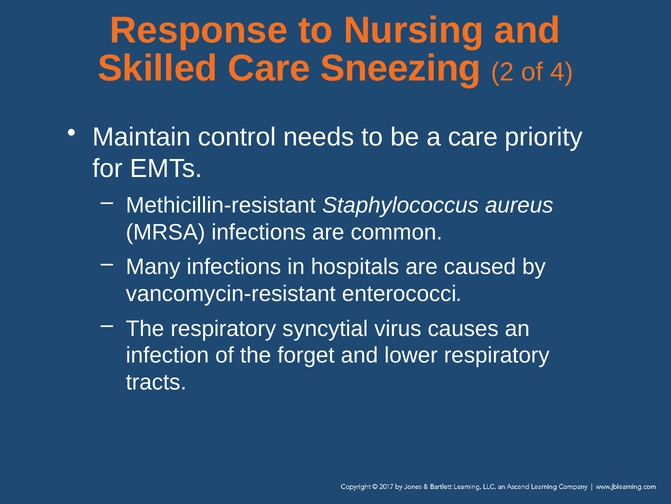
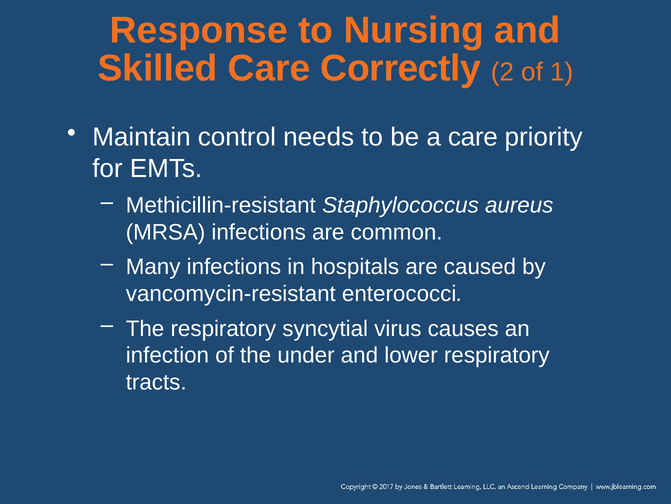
Sneezing: Sneezing -> Correctly (401, 68)
4: 4 -> 1 (562, 72)
forget: forget -> under (306, 355)
